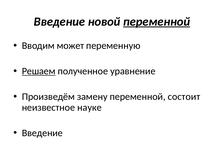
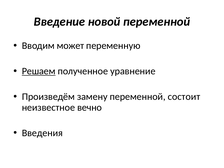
переменной underline: present -> none (157, 22)
науке: науке -> вечно (90, 107)
Введение: Введение -> Введения (42, 133)
